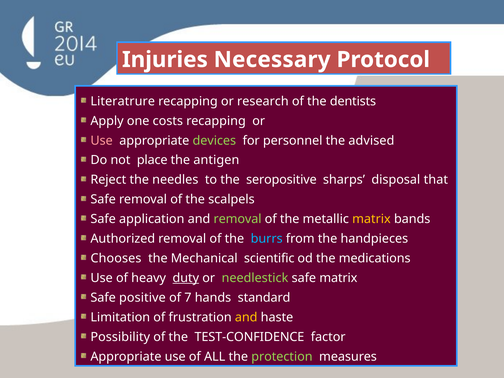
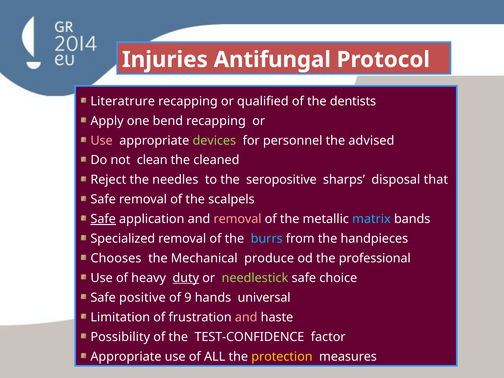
Necessary: Necessary -> Antifungal (272, 60)
research: research -> qualified (263, 101)
costs: costs -> bend (168, 121)
place: place -> clean (152, 160)
antigen: antigen -> cleaned (216, 160)
Safe underline: none -> present (103, 219)
removal colour: light green -> pink (238, 219)
matrix colour: yellow -> light blue (371, 219)
Authorized: Authorized -> Specialized (123, 239)
scientific: scientific -> produce (269, 258)
medications: medications -> professional (375, 258)
safe matrix: matrix -> choice (338, 278)
7: 7 -> 9 (188, 298)
standard: standard -> universal (264, 298)
and colour: yellow -> pink (246, 317)
protection colour: light green -> yellow (282, 357)
